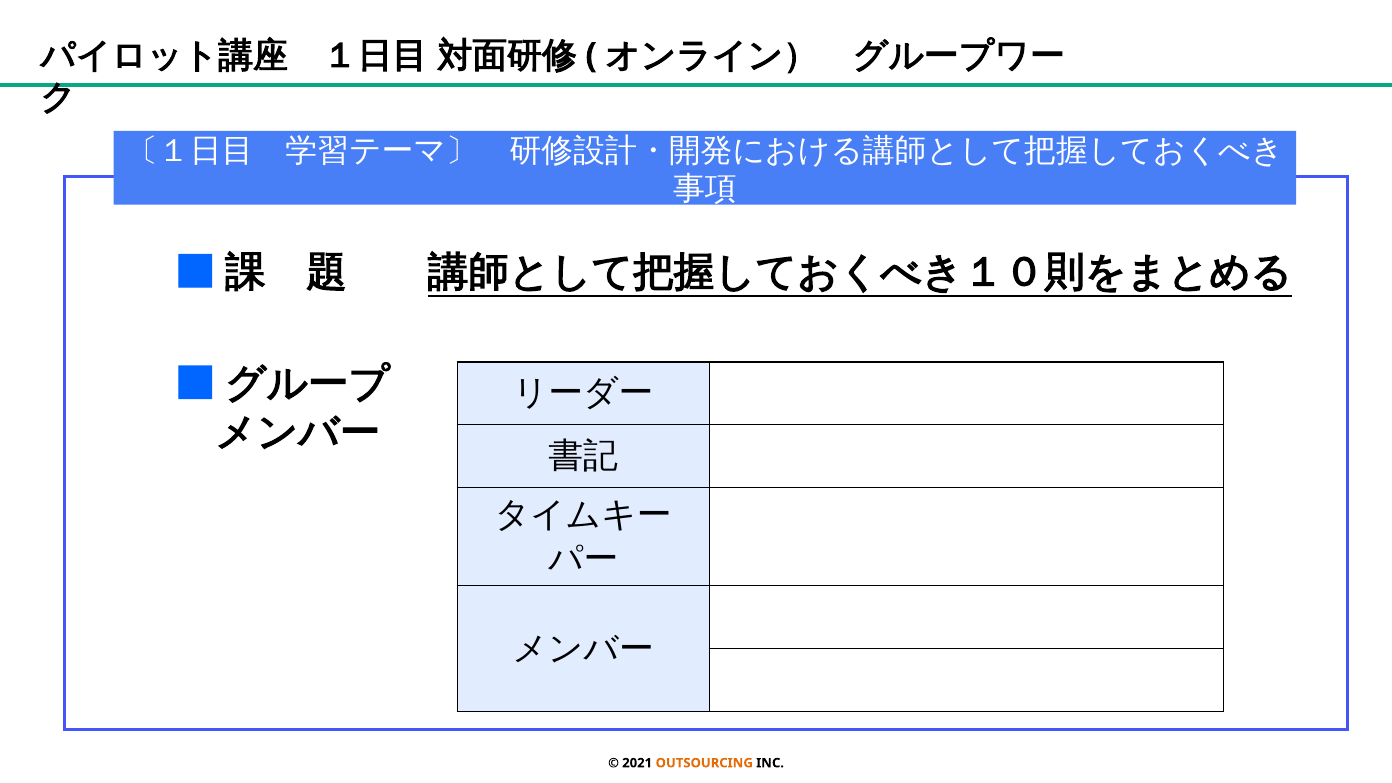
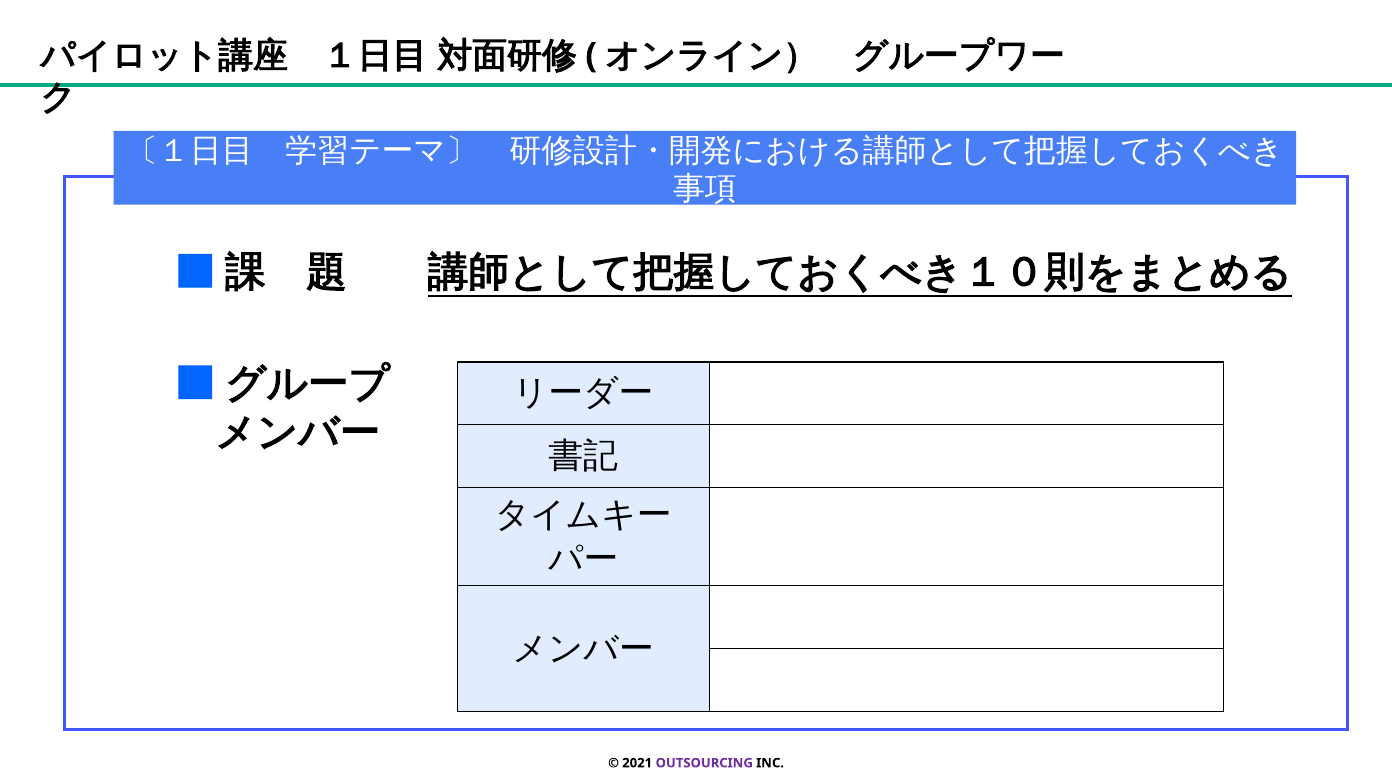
OUTSOURCING colour: orange -> purple (704, 763)
